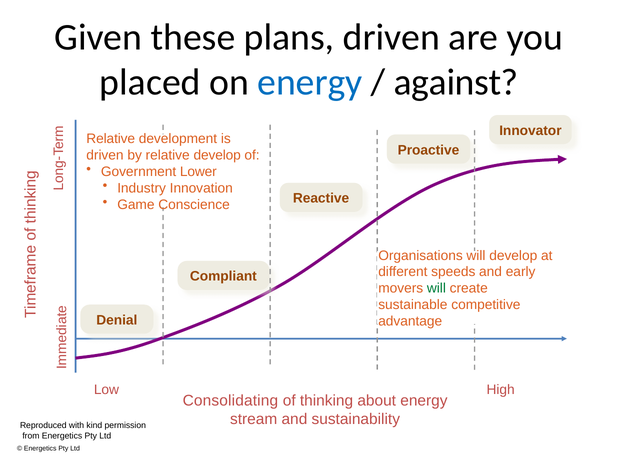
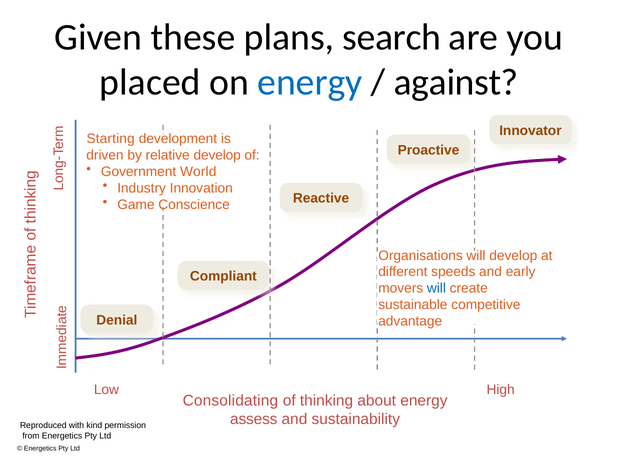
plans driven: driven -> search (392, 37)
Relative: Relative -> Starting (111, 139)
Lower: Lower -> World (198, 172)
will colour: green -> blue (436, 289)
stream: stream -> assess (254, 419)
